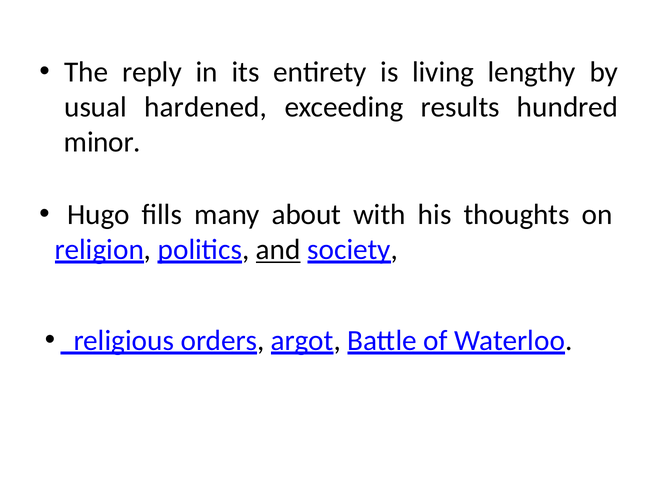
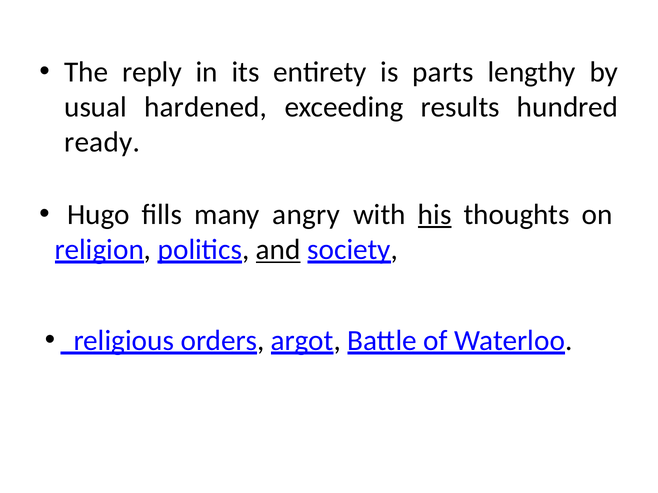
living: living -> parts (443, 72)
minor: minor -> ready (102, 142)
about: about -> angry (306, 215)
his underline: none -> present (435, 215)
